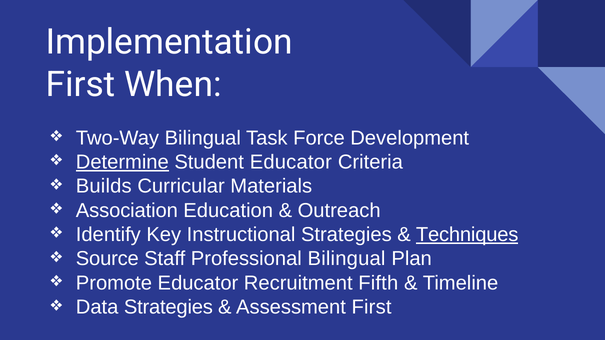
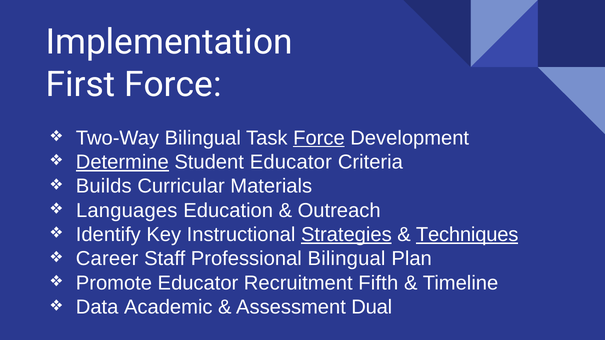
First When: When -> Force (173, 85)
Force underline: none -> present (319, 138)
Association: Association -> Languages (127, 211)
Strategies underline: none -> present (346, 235)
Source: Source -> Career (107, 259)
Data Strategies: Strategies -> Academic (168, 307)
Assessment First: First -> Dual (372, 307)
